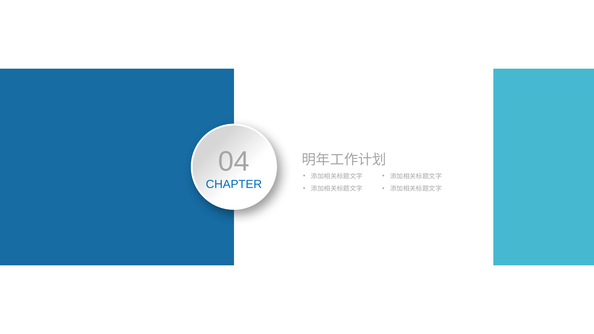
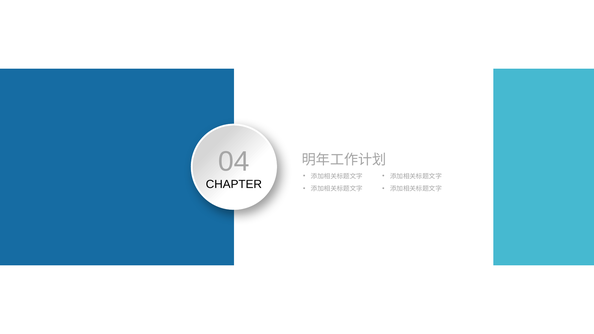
CHAPTER colour: blue -> black (234, 185)
